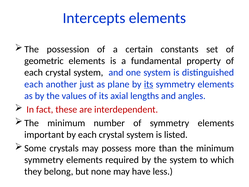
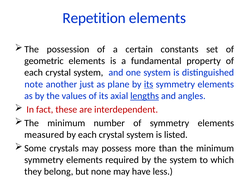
Intercepts: Intercepts -> Repetition (94, 18)
each: each -> note (34, 84)
lengths underline: none -> present (145, 96)
important: important -> measured (44, 134)
